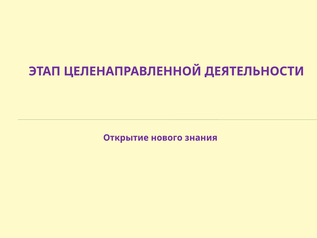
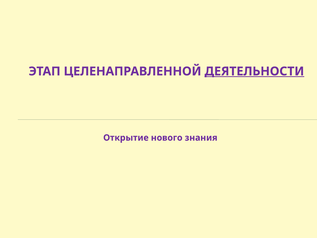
ДЕЯТЕЛЬНОСТИ underline: none -> present (254, 71)
